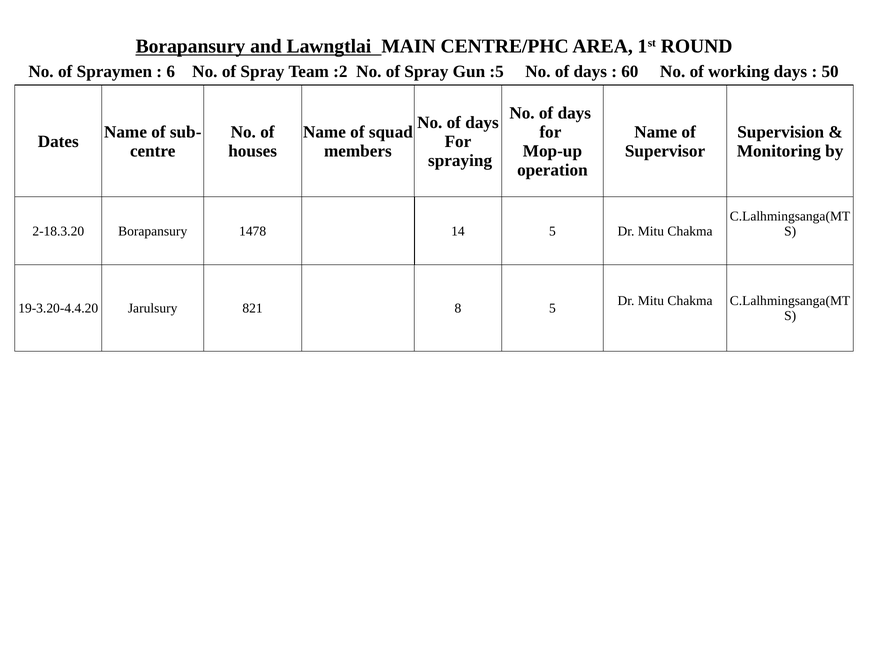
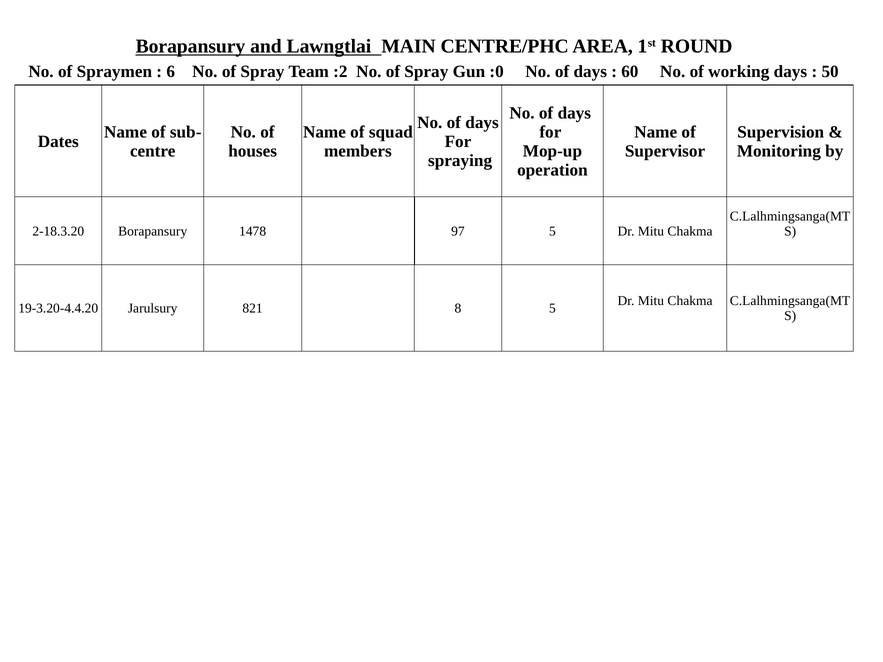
:5: :5 -> :0 (497, 71)
14: 14 -> 97 (458, 231)
